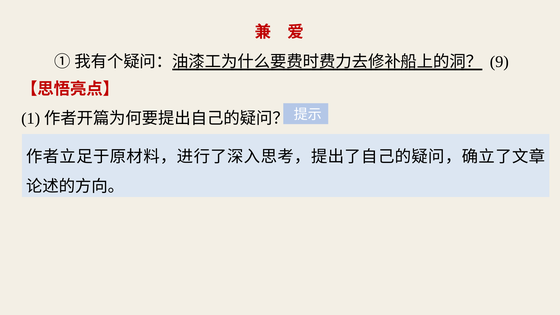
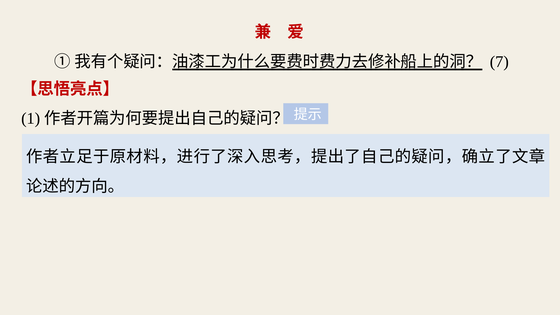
9: 9 -> 7 (499, 62)
